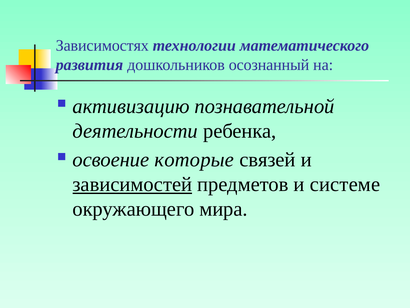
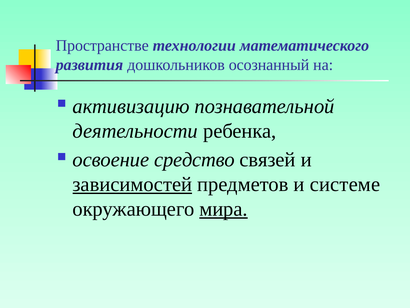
Зависимостях: Зависимостях -> Пространстве (102, 45)
которые: которые -> средство (195, 160)
мира underline: none -> present (224, 209)
